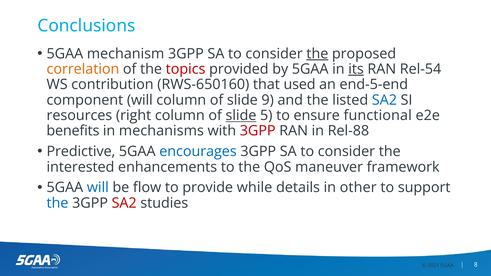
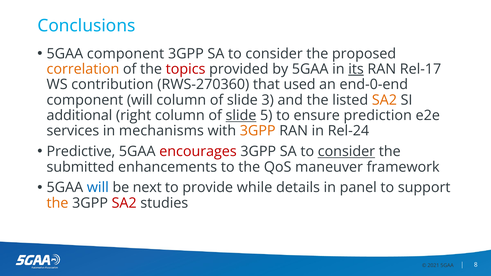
5GAA mechanism: mechanism -> component (126, 54)
the underline: present -> none (317, 54)
Rel-54: Rel-54 -> Rel-17 (421, 69)
RWS-650160: RWS-650160 -> RWS-270360 (203, 85)
end-5-end: end-5-end -> end-0-end (374, 85)
9: 9 -> 3 (268, 100)
SA2 colour: blue -> orange (384, 100)
resources: resources -> additional (79, 116)
functional: functional -> prediction (378, 116)
benefits: benefits -> services (73, 131)
3GPP colour: red -> orange (258, 131)
Rel-88: Rel-88 -> Rel-24 (348, 131)
encourages colour: blue -> red (198, 152)
consider underline: none -> present (346, 152)
interested: interested -> submitted (80, 167)
flow: flow -> next (147, 188)
other: other -> panel (358, 188)
the colour: blue -> orange (58, 203)
